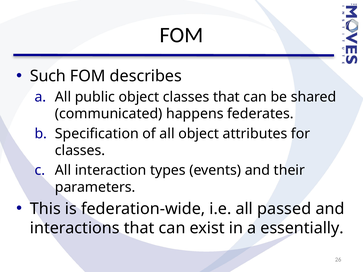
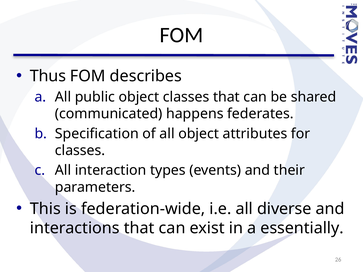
Such: Such -> Thus (48, 76)
passed: passed -> diverse (284, 209)
